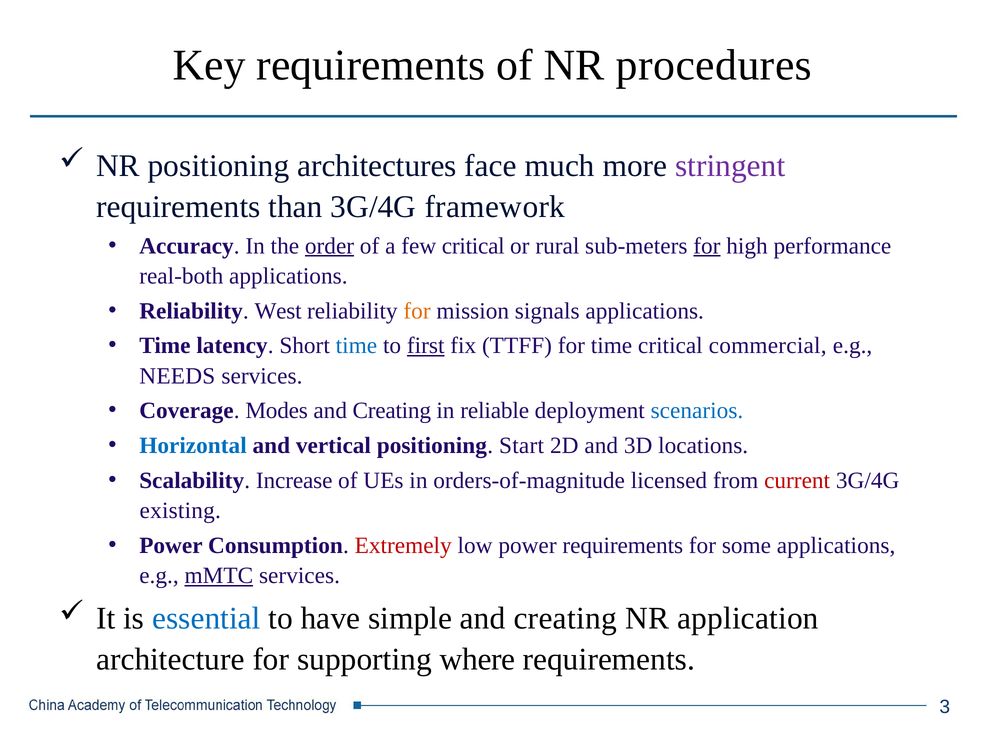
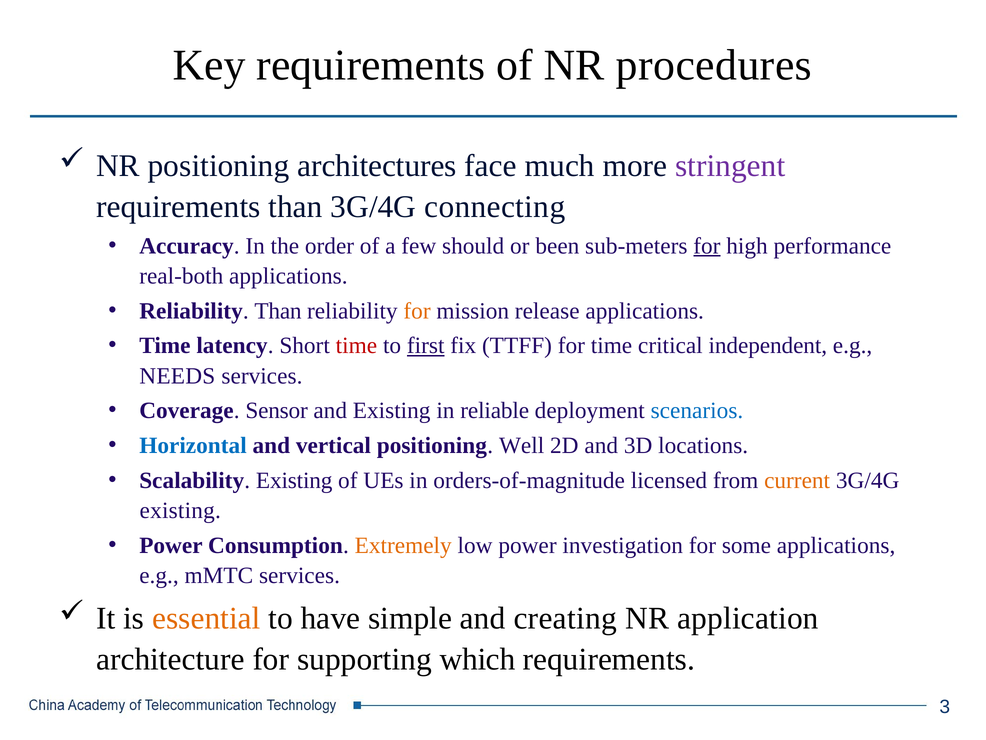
framework: framework -> connecting (495, 207)
order underline: present -> none (329, 246)
few critical: critical -> should (473, 246)
rural: rural -> been (557, 246)
Reliability West: West -> Than (278, 311)
signals: signals -> release (547, 311)
time colour: blue -> red (356, 346)
commercial: commercial -> independent (768, 346)
Modes: Modes -> Sensor (277, 411)
Creating: Creating -> Existing (392, 411)
Start: Start -> Well (522, 445)
Scalability Increase: Increase -> Existing (294, 480)
current colour: red -> orange (797, 480)
Extremely colour: red -> orange (403, 545)
power requirements: requirements -> investigation (623, 545)
mMTC underline: present -> none (219, 575)
essential colour: blue -> orange (206, 618)
where: where -> which (477, 659)
